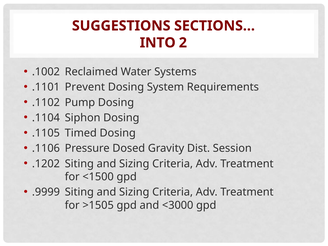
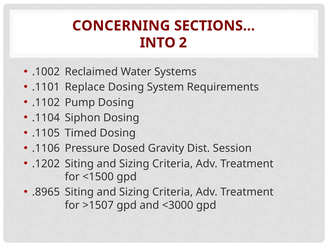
SUGGESTIONS: SUGGESTIONS -> CONCERNING (121, 26)
Prevent: Prevent -> Replace (85, 87)
.9999: .9999 -> .8965 (46, 192)
>1505: >1505 -> >1507 (98, 205)
